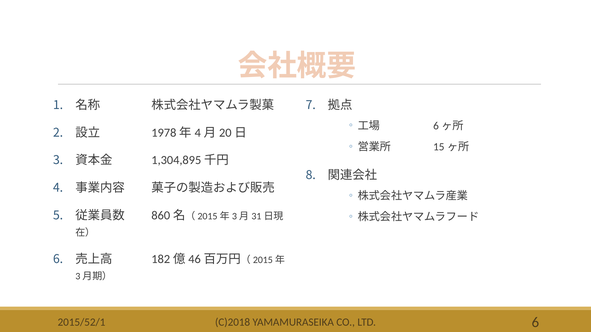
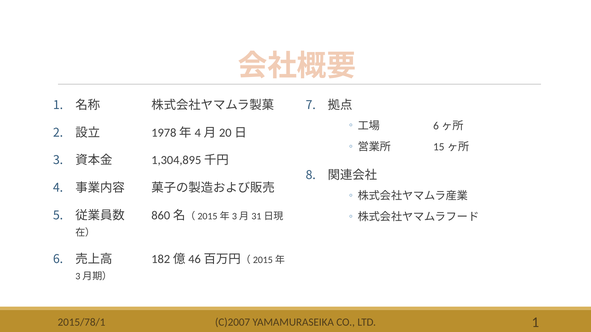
C)2018: C)2018 -> C)2007 (233, 323)
LTD 6: 6 -> 1 (535, 323)
2015/52/1: 2015/52/1 -> 2015/78/1 (82, 323)
